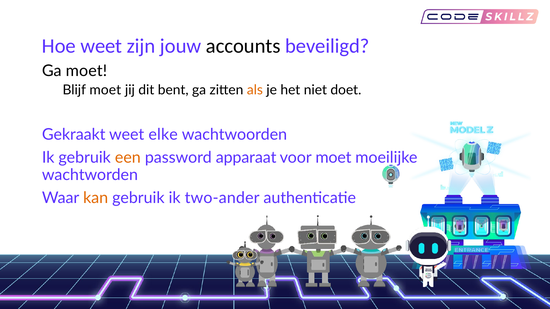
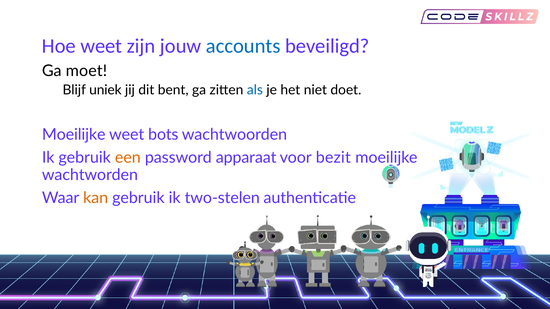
accounts colour: black -> blue (243, 46)
Blijf moet: moet -> uniek (105, 90)
als colour: orange -> blue (255, 90)
Gekraakt: Gekraakt -> Moeilijke (74, 135)
elke: elke -> bots (163, 135)
voor moet: moet -> bezit (333, 158)
two-ander: two-ander -> two-stelen (222, 198)
